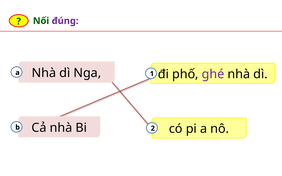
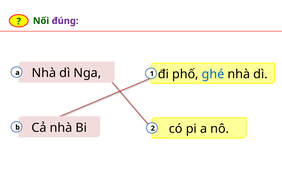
ghé colour: purple -> blue (213, 74)
